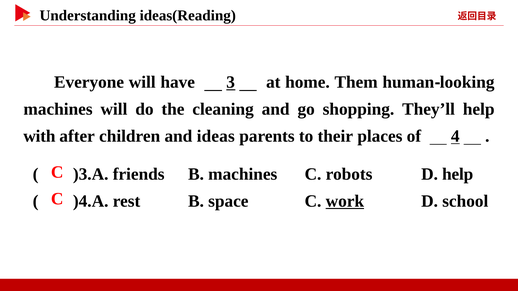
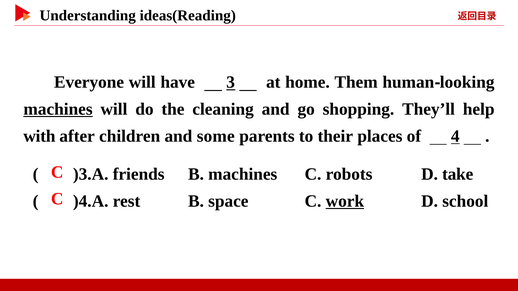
machines underline: none -> present (58, 109)
ideas: ideas -> some (216, 136)
D help: help -> take (458, 174)
